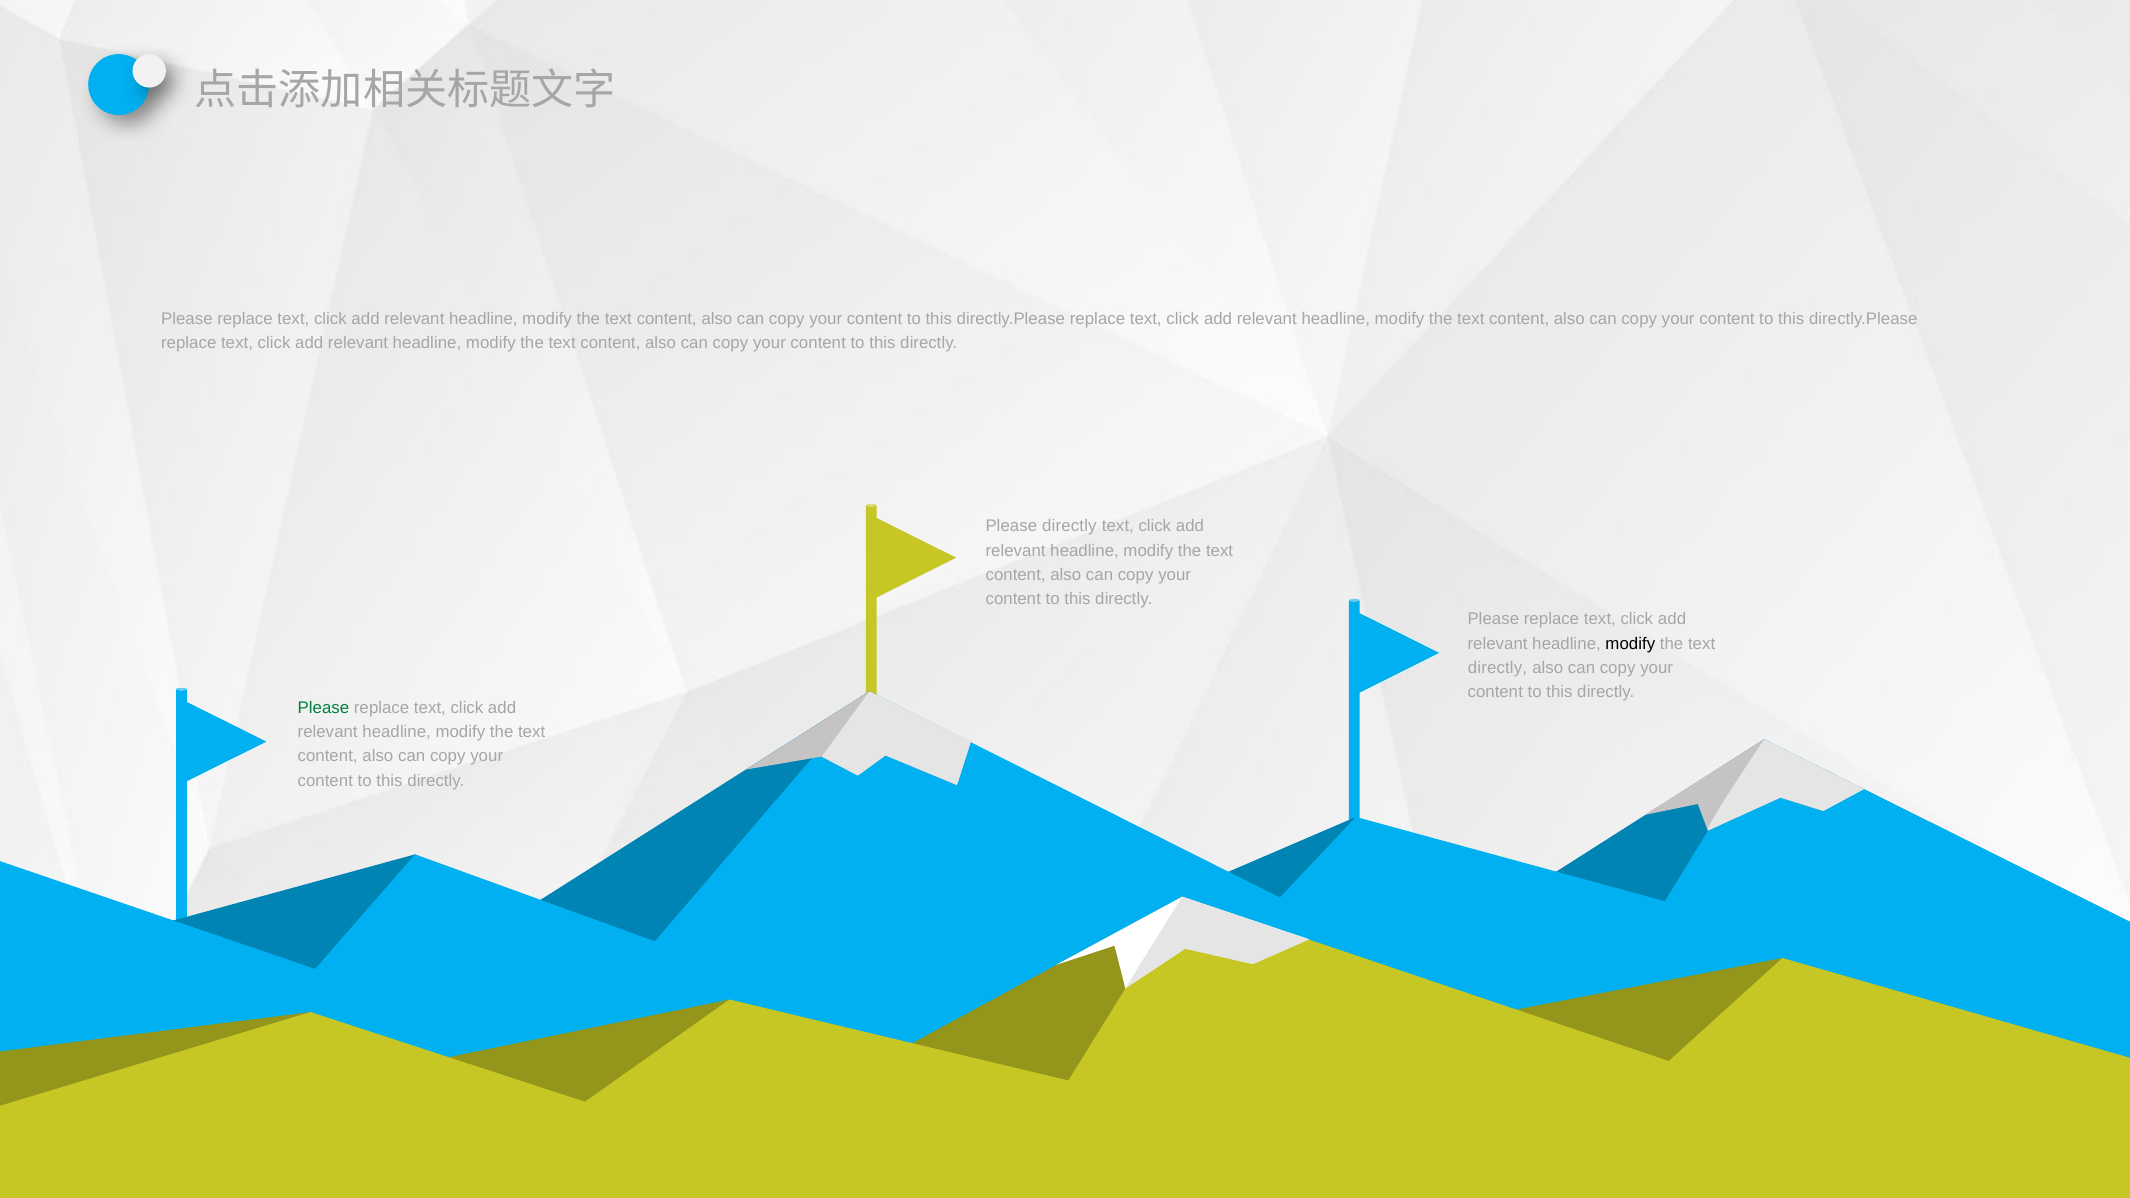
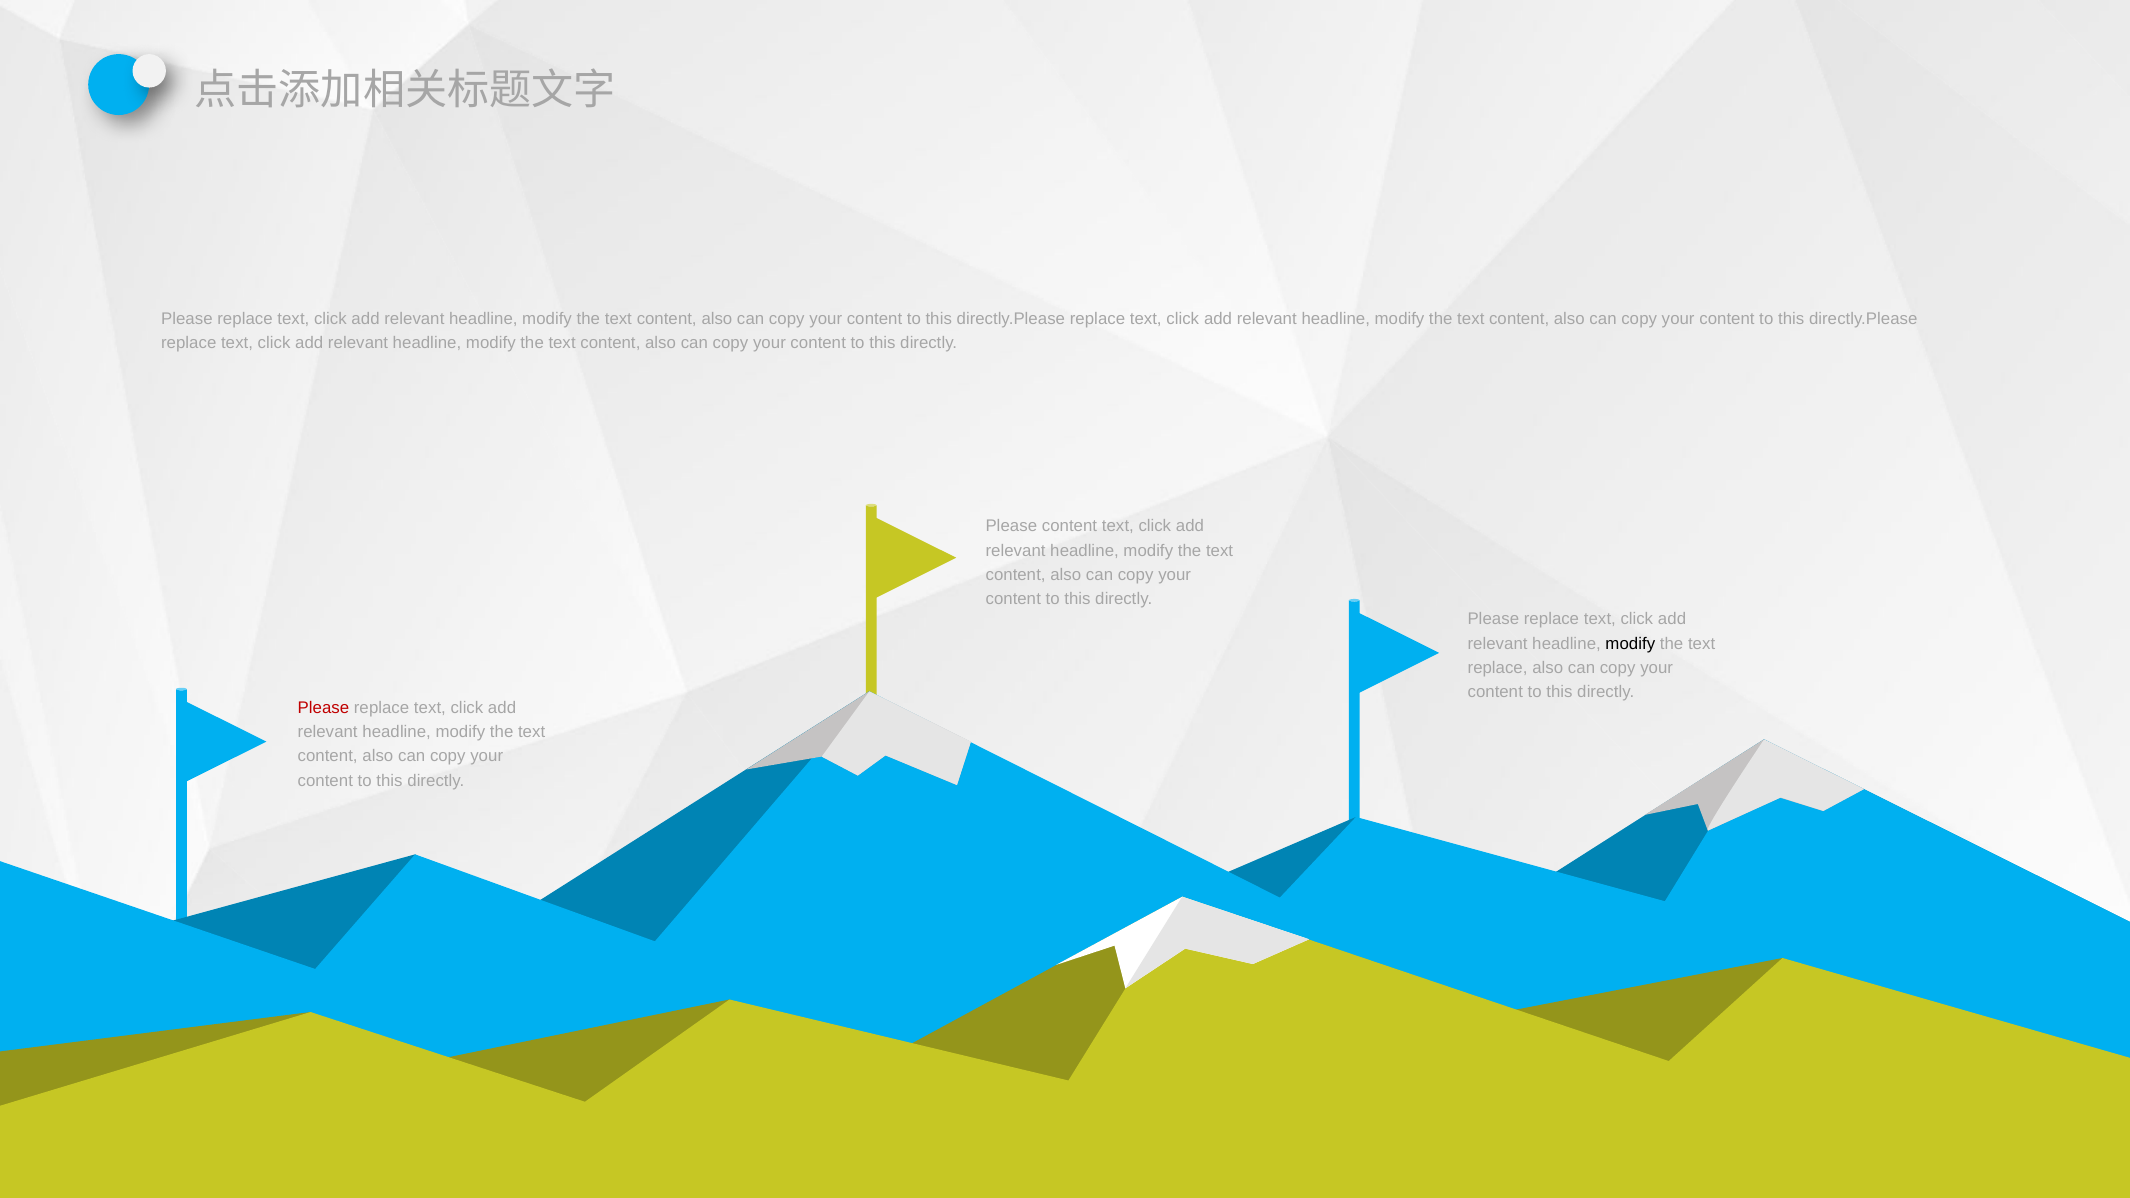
Please directly: directly -> content (1069, 526)
directly: directly -> replace (1498, 668)
Please colour: green -> red (323, 708)
